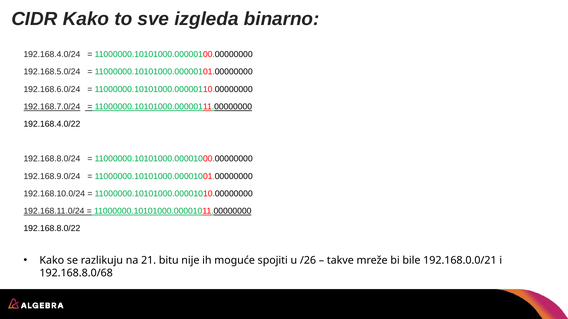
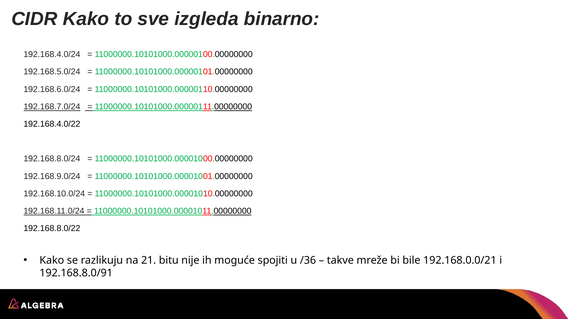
/26: /26 -> /36 (308, 261)
192.168.8.0/68: 192.168.8.0/68 -> 192.168.8.0/91 (76, 274)
